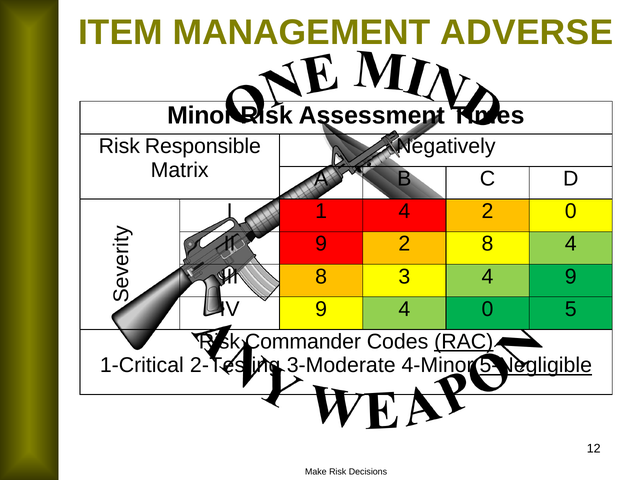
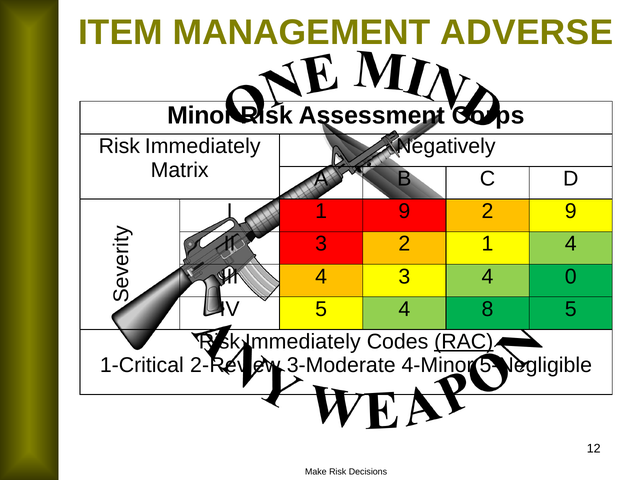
Times: Times -> Corps (488, 115)
Responsible: Responsible -> Immediately (203, 146)
1 4: 4 -> 9 (404, 211)
2 0: 0 -> 9 (571, 211)
II 9: 9 -> 3 (321, 244)
2 8: 8 -> 1 (488, 244)
III 8: 8 -> 4 (321, 276)
4 9: 9 -> 0 (571, 276)
IV 9: 9 -> 5 (321, 309)
4 0: 0 -> 8 (488, 309)
Commander: Commander -> Immediately (303, 341)
2-Testing: 2-Testing -> 2-Review (235, 365)
5-Negligible underline: present -> none (536, 365)
